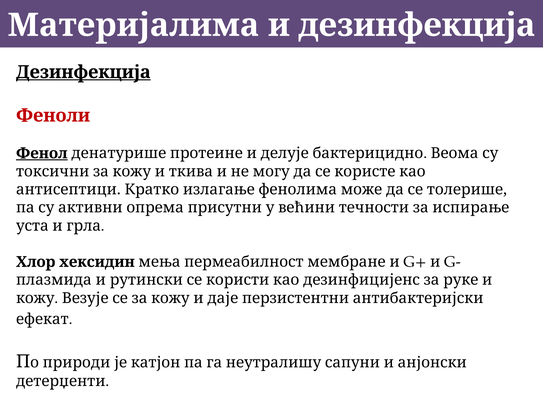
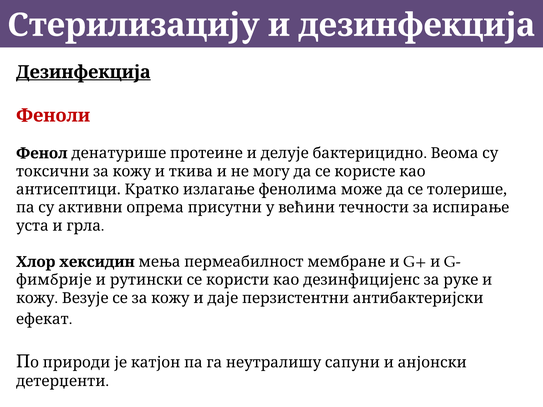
Материјалима: Материјалима -> Стерилизацију (134, 25)
Фенол underline: present -> none (42, 153)
плазмида: плазмида -> фимбрије (54, 280)
